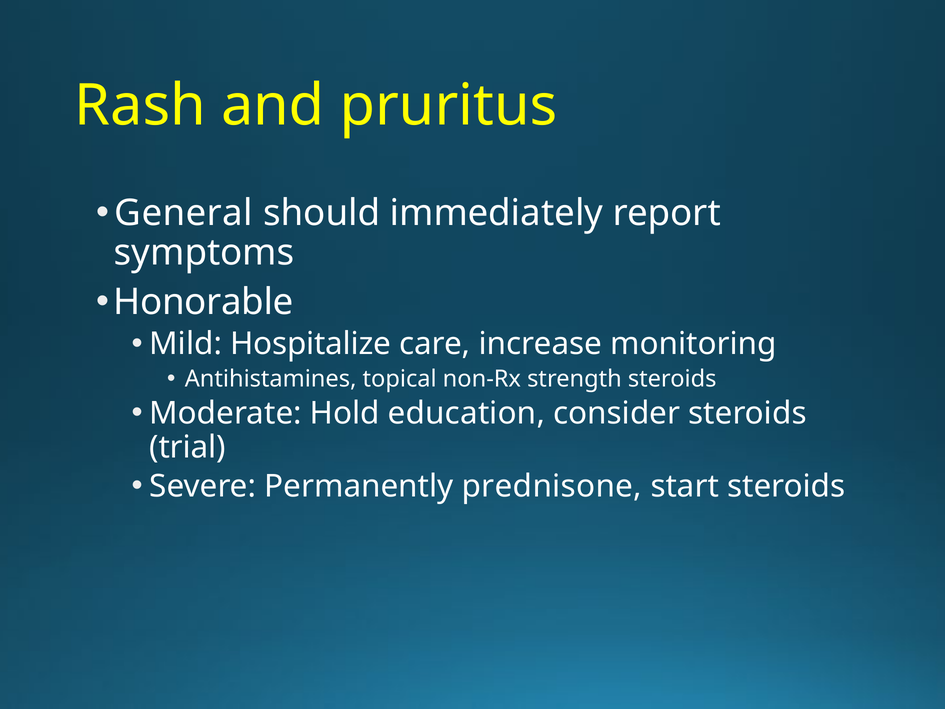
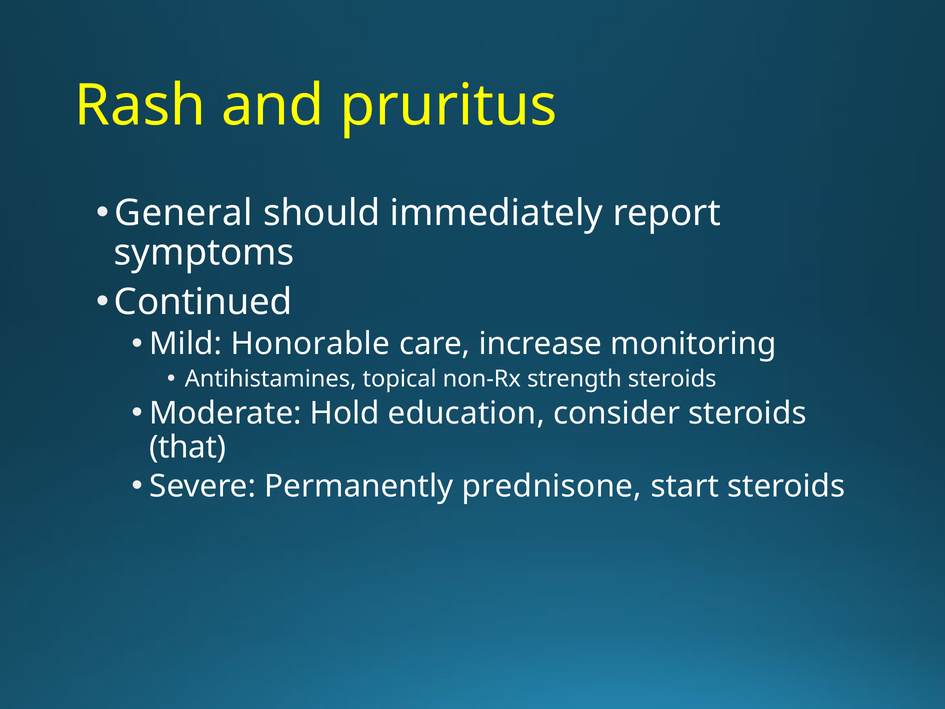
Honorable: Honorable -> Continued (203, 302)
Hospitalize: Hospitalize -> Honorable (310, 344)
trial: trial -> that (188, 447)
